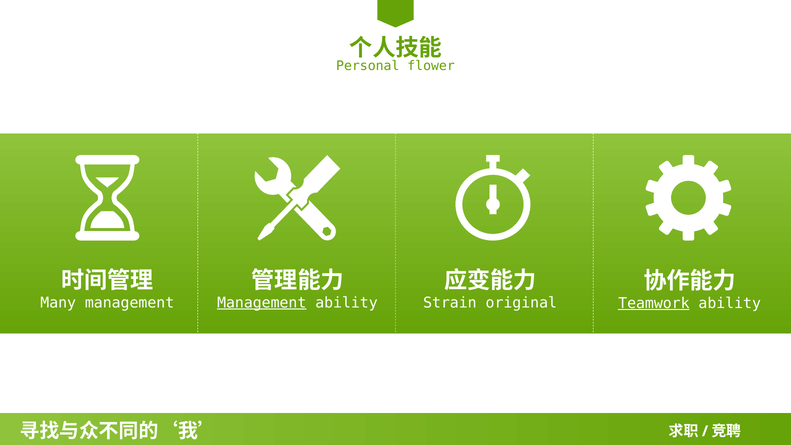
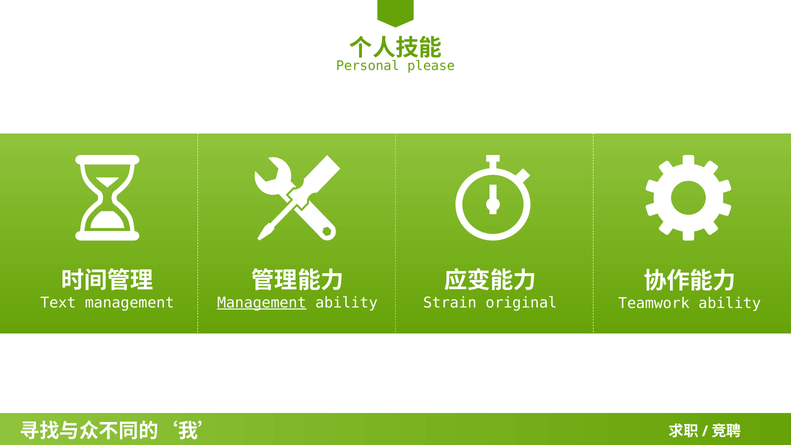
flower: flower -> please (431, 66)
Many: Many -> Text (58, 303)
Teamwork underline: present -> none (654, 303)
